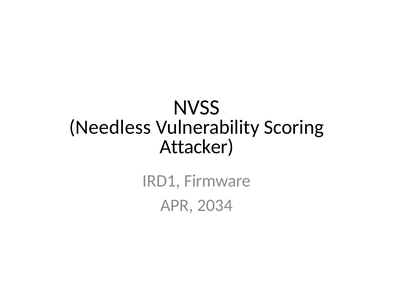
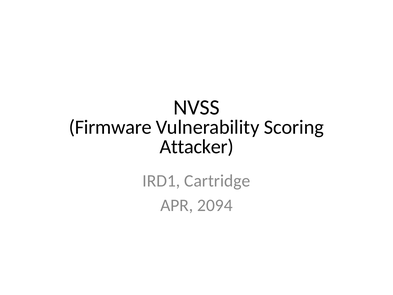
Needless: Needless -> Firmware (110, 127)
Firmware: Firmware -> Cartridge (217, 181)
2034: 2034 -> 2094 (215, 205)
